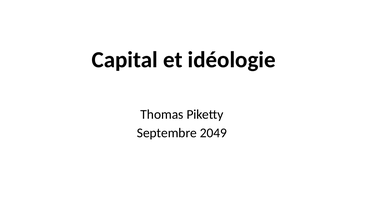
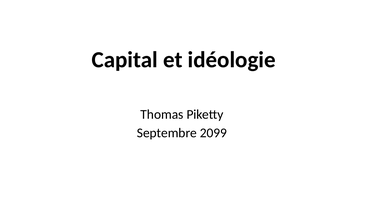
2049: 2049 -> 2099 (213, 133)
